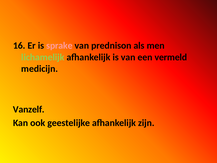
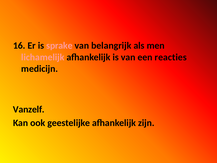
prednison: prednison -> belangrijk (111, 46)
lichamelijk colour: light green -> pink (43, 57)
vermeld: vermeld -> reacties (171, 57)
